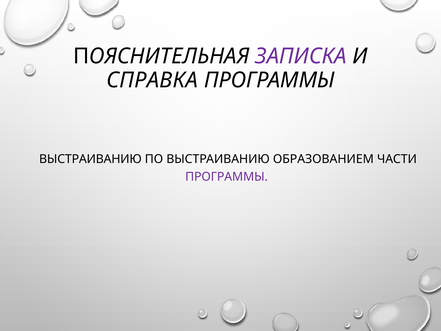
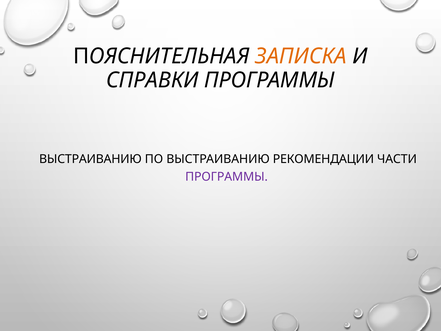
ЗАПИСКА colour: purple -> orange (301, 56)
СПРАВКА: СПРАВКА -> СПРАВКИ (152, 80)
ОБРАЗОВАНИЕМ: ОБРАЗОВАНИЕМ -> РЕКОМЕНДАЦИИ (323, 159)
